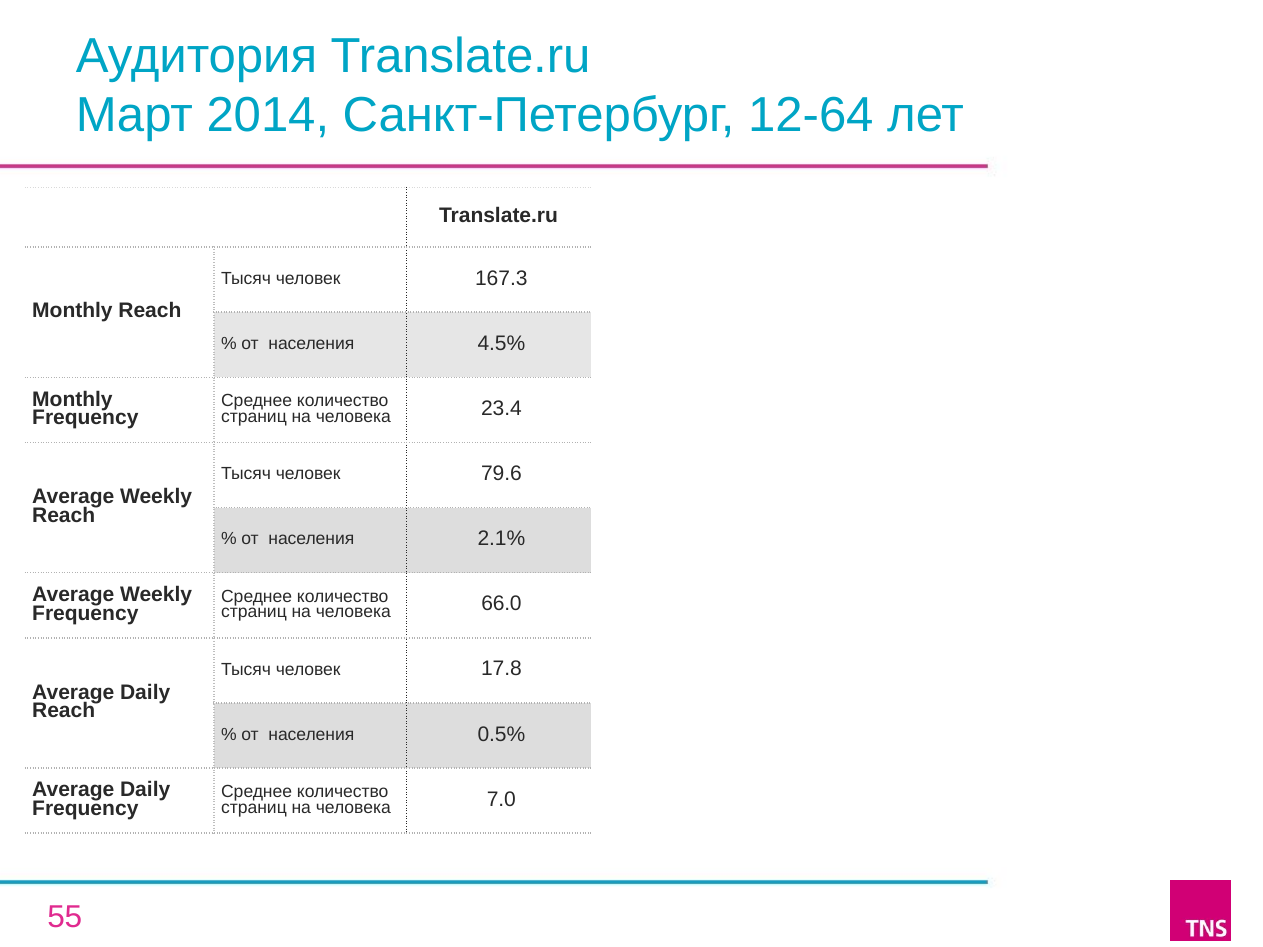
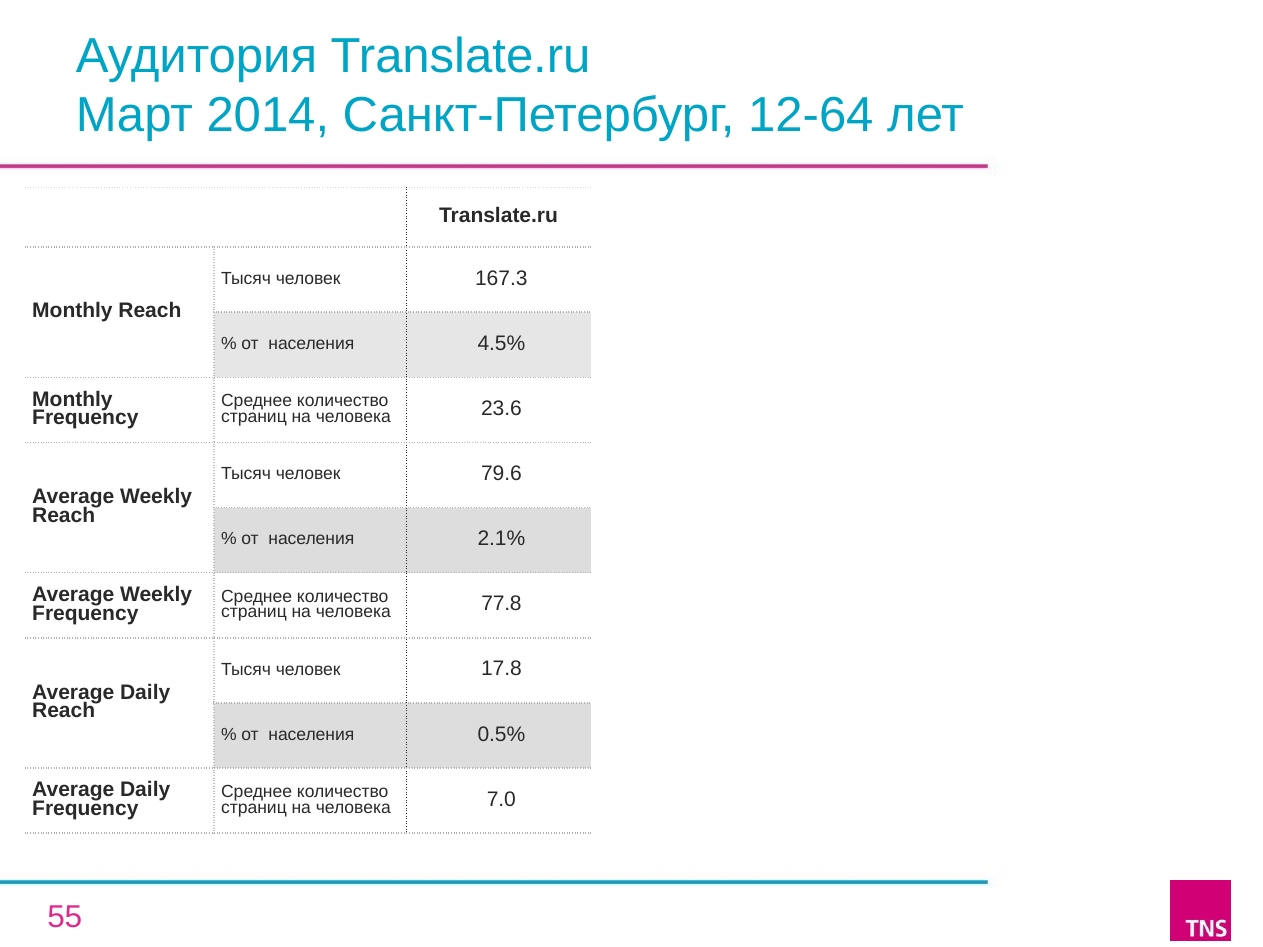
23.4: 23.4 -> 23.6 (501, 409)
66.0: 66.0 -> 77.8 (501, 604)
